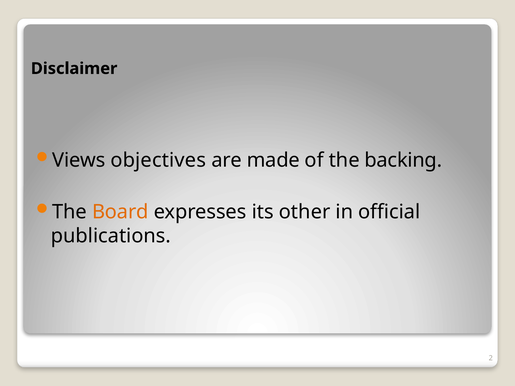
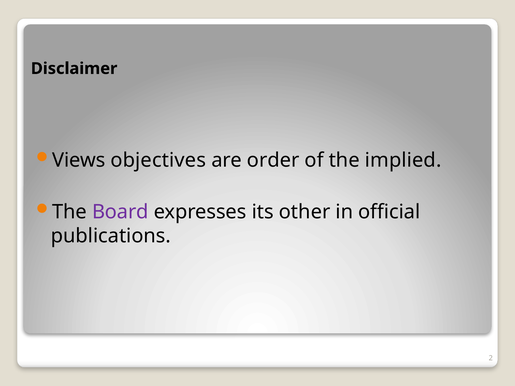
made: made -> order (273, 160)
backing: backing -> implied (403, 160)
Board colour: orange -> purple (120, 212)
